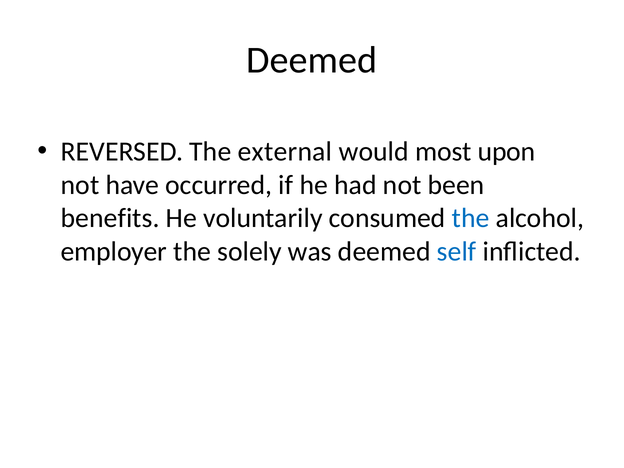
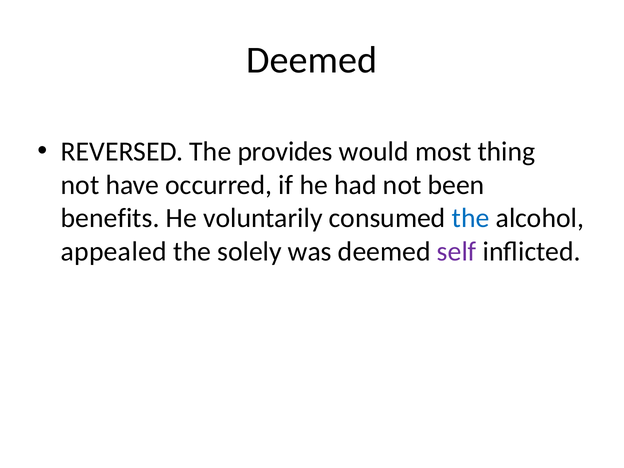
external: external -> provides (285, 152)
upon: upon -> thing (506, 152)
employer: employer -> appealed (114, 252)
self colour: blue -> purple (457, 252)
